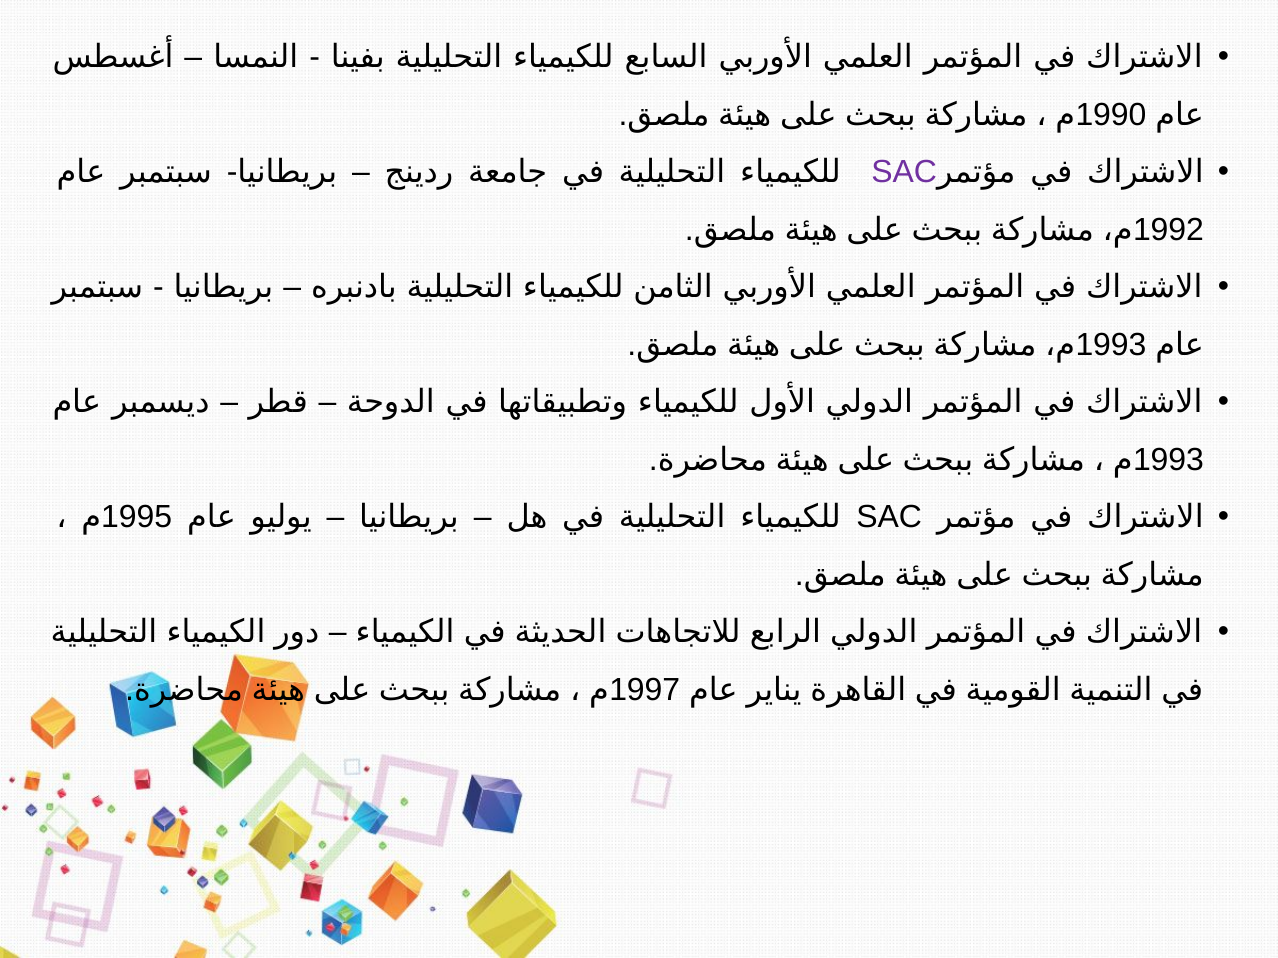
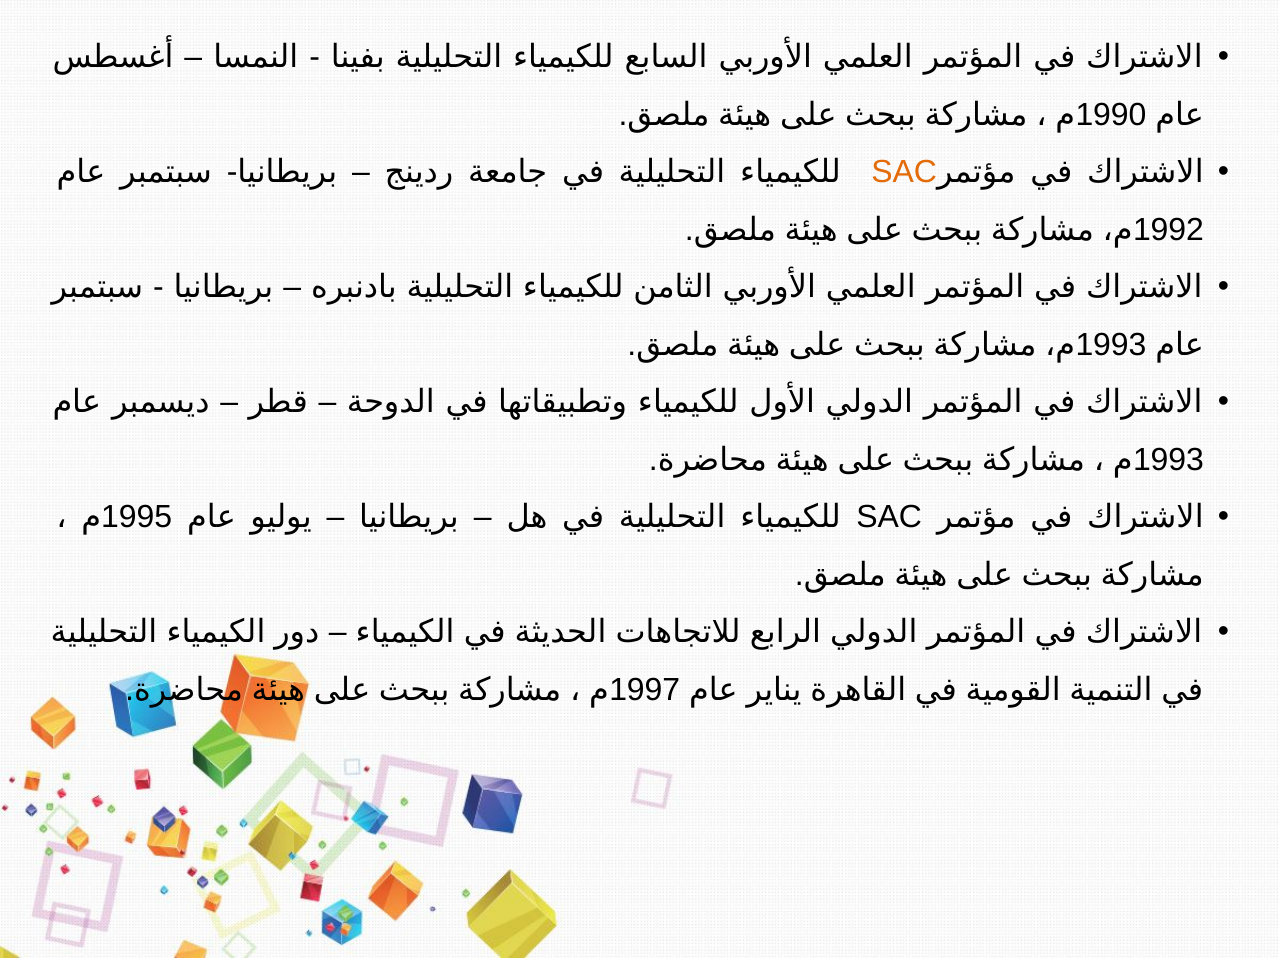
SAC colour: purple -> orange (904, 173)
